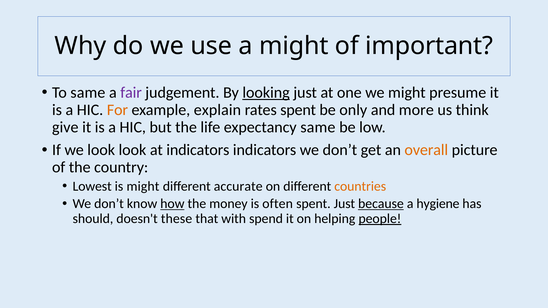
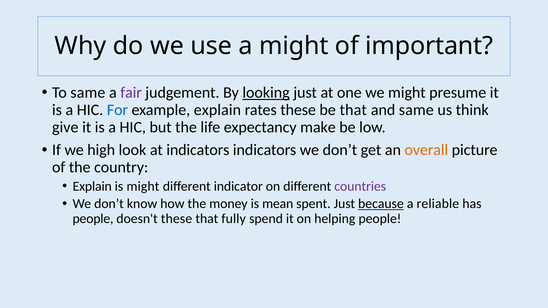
For colour: orange -> blue (117, 110)
rates spent: spent -> these (298, 110)
be only: only -> that (353, 110)
and more: more -> same (416, 110)
expectancy same: same -> make (318, 127)
we look: look -> high (101, 150)
Lowest: Lowest -> Explain (92, 186)
accurate: accurate -> indicator (238, 186)
countries colour: orange -> purple (360, 186)
how underline: present -> none (172, 204)
often: often -> mean (278, 204)
hygiene: hygiene -> reliable (438, 204)
should: should -> people (93, 219)
with: with -> fully (234, 219)
people underline: present -> none (380, 219)
